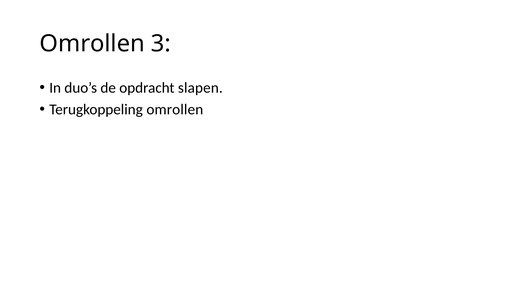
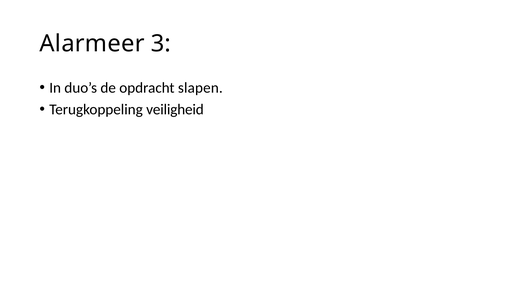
Omrollen: Omrollen -> Alarmeer (92, 44)
Terugkoppeling omrollen: omrollen -> veiligheid (175, 110)
